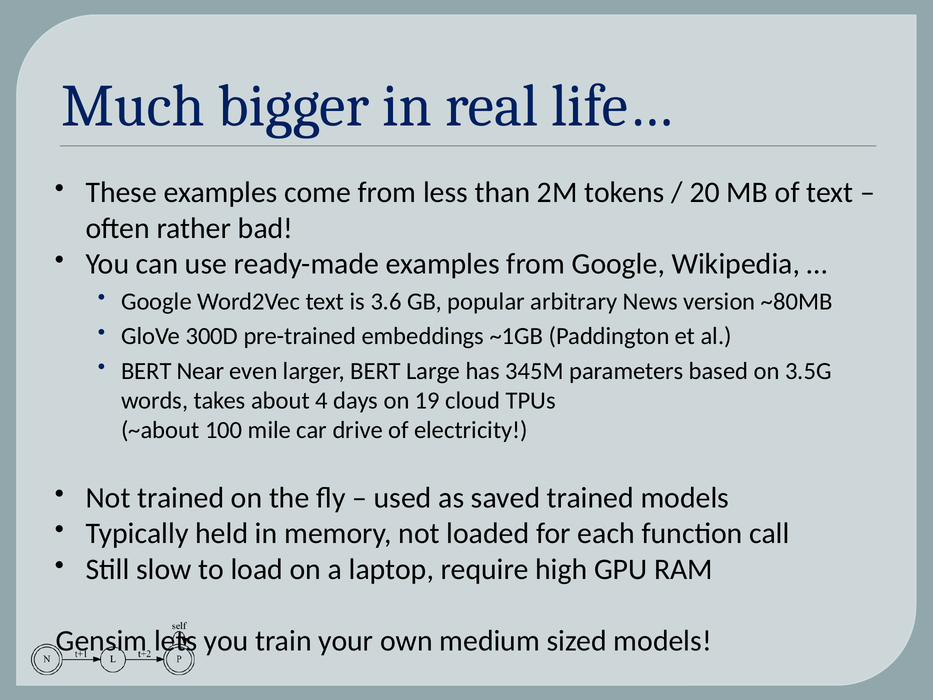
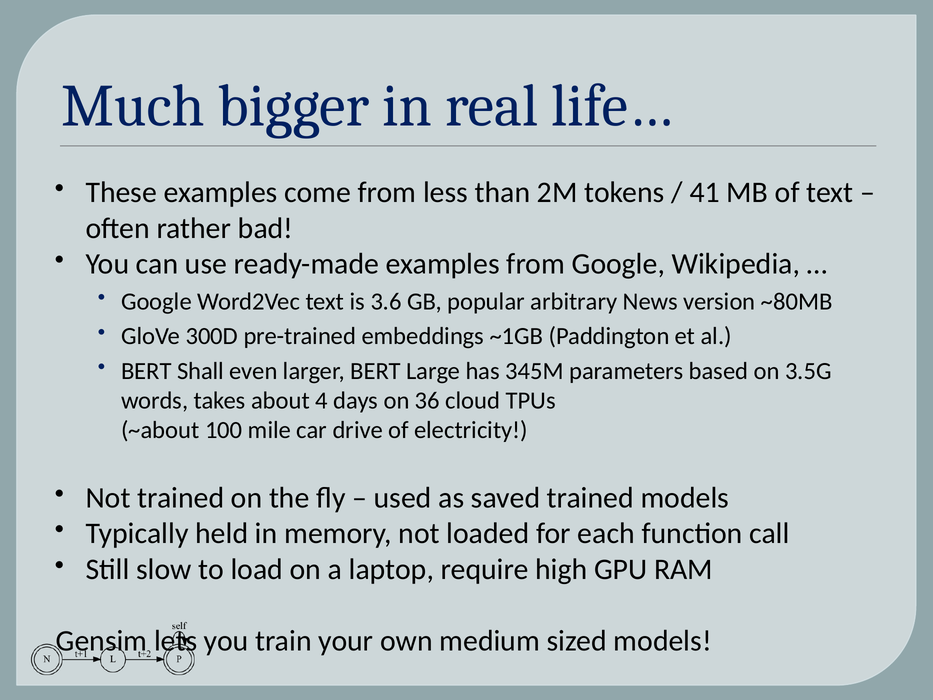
20: 20 -> 41 (705, 193)
Near: Near -> Shall (201, 371)
19: 19 -> 36 (427, 400)
